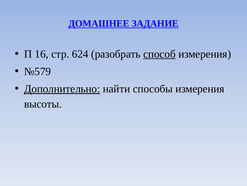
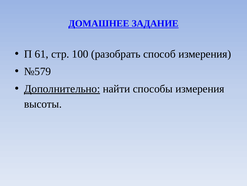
16: 16 -> 61 (42, 54)
624: 624 -> 100 (80, 54)
способ underline: present -> none (159, 54)
